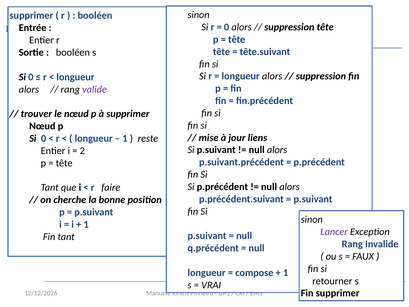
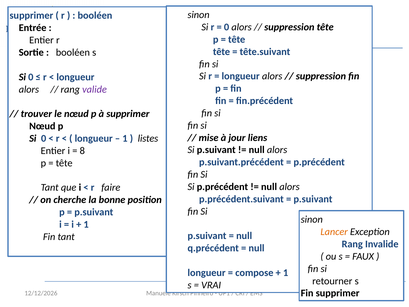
reste: reste -> listes (148, 138)
2: 2 -> 8 (82, 151)
Lancer colour: purple -> orange (334, 232)
